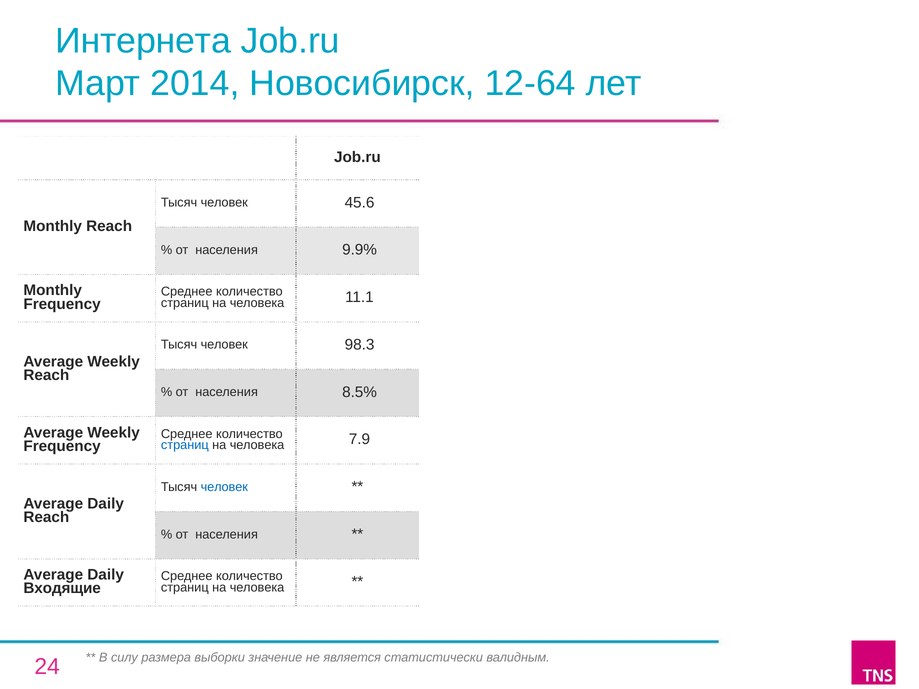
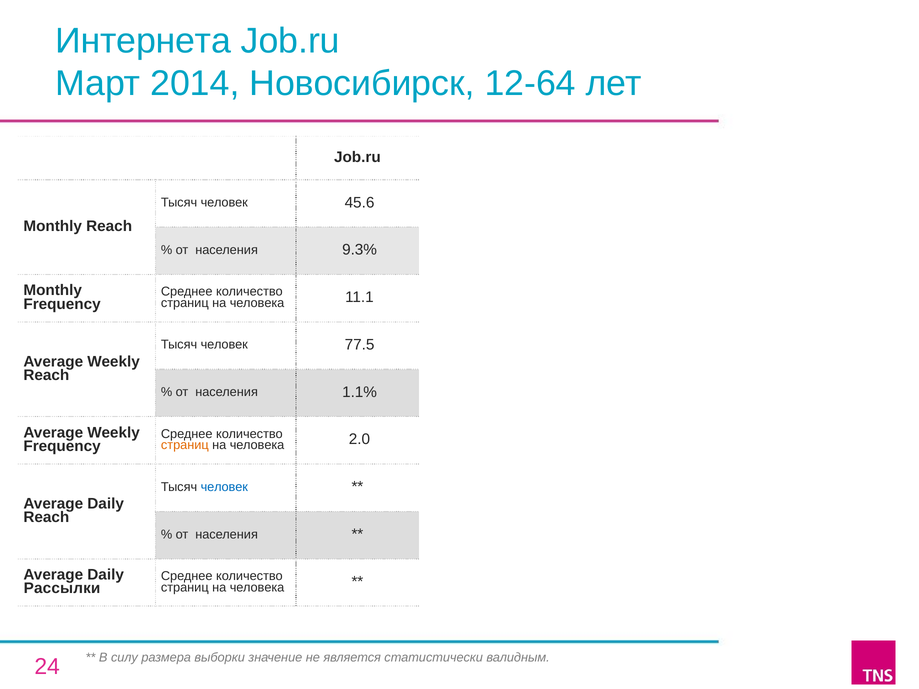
9.9%: 9.9% -> 9.3% (360, 250)
98.3: 98.3 -> 77.5 (360, 345)
8.5%: 8.5% -> 1.1% (360, 392)
страниц colour: blue -> orange (185, 445)
7.9: 7.9 -> 2.0 (359, 440)
Входящие: Входящие -> Рассылки (62, 589)
